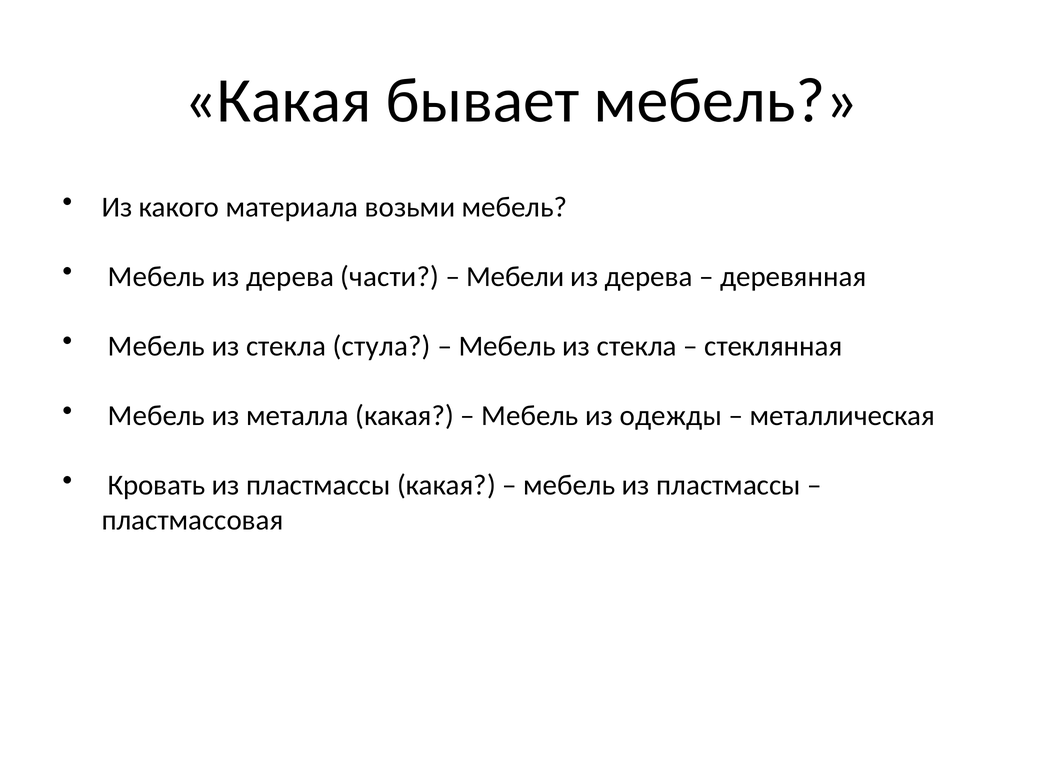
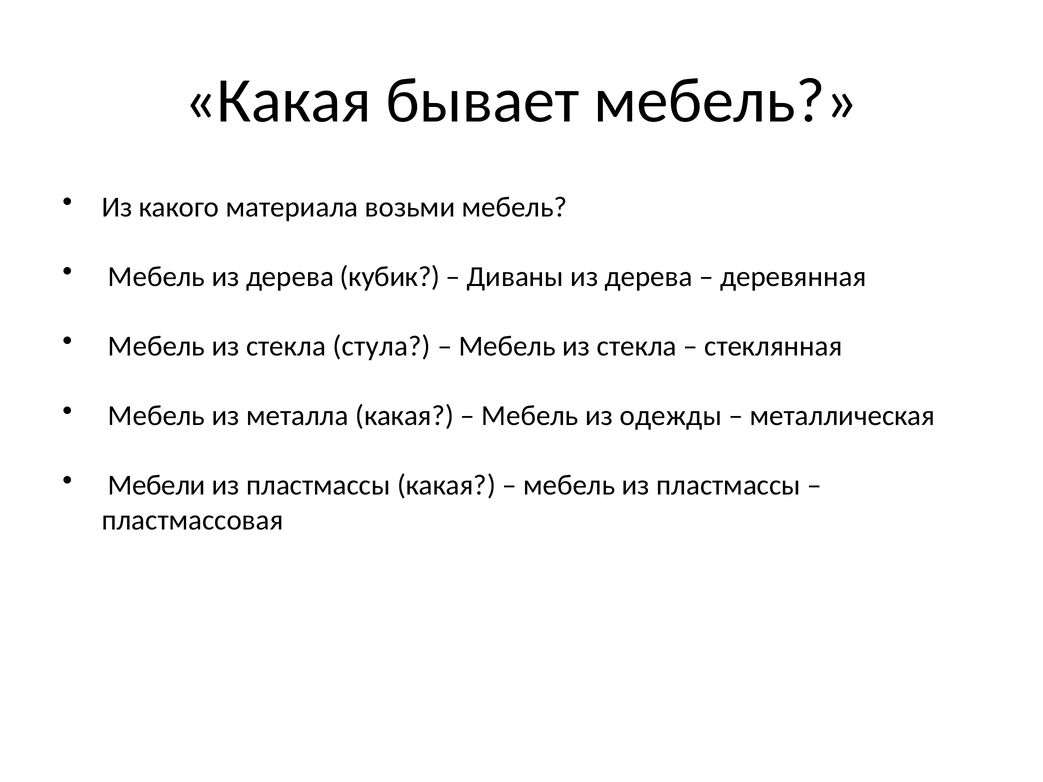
части: части -> кубик (390, 277)
Мебели: Мебели -> Диваны (515, 277)
Кровать: Кровать -> Мебели (157, 485)
